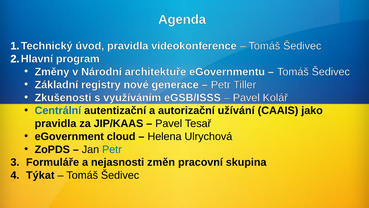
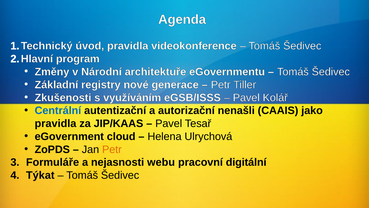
užívání: užívání -> nenašli (236, 110)
Petr colour: blue -> orange (112, 149)
změn: změn -> webu (161, 162)
skupina: skupina -> digitální (246, 162)
